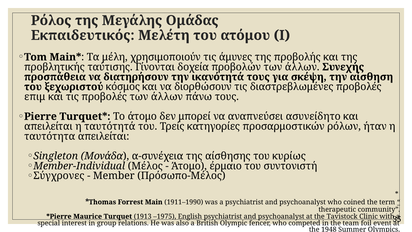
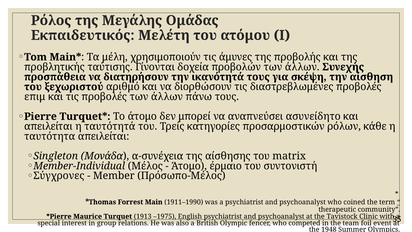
κόσμος: κόσμος -> αριθμό (123, 87)
ήταν: ήταν -> κάθε (375, 126)
κυρίως: κυρίως -> matrix (289, 156)
